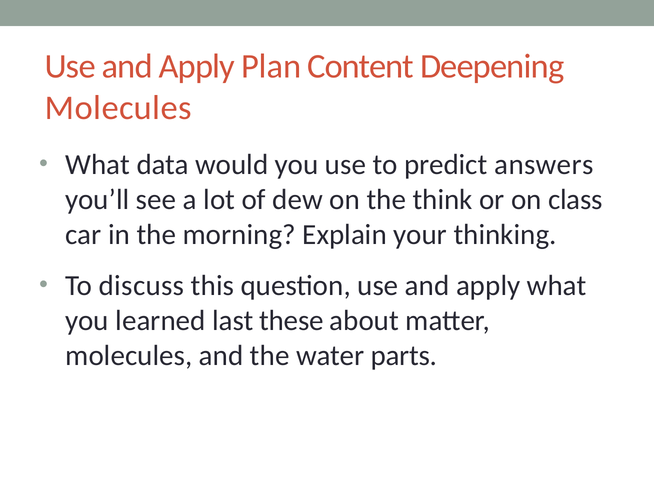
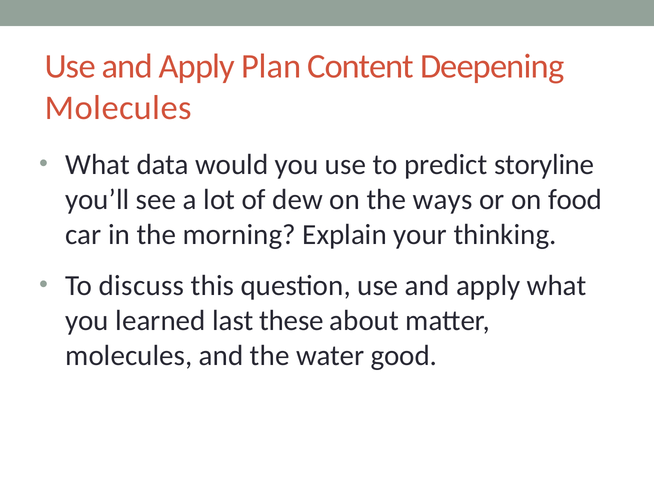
answers: answers -> storyline (544, 164)
think: think -> ways (443, 199)
class: class -> food (575, 199)
parts: parts -> good (404, 355)
